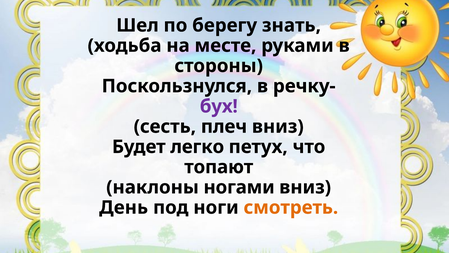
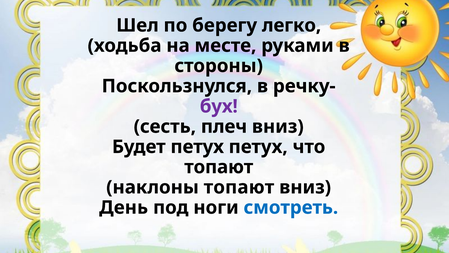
знать: знать -> легко (292, 25)
Будет легко: легко -> петух (197, 147)
наклоны ногами: ногами -> топают (239, 187)
смотреть colour: orange -> blue (291, 207)
